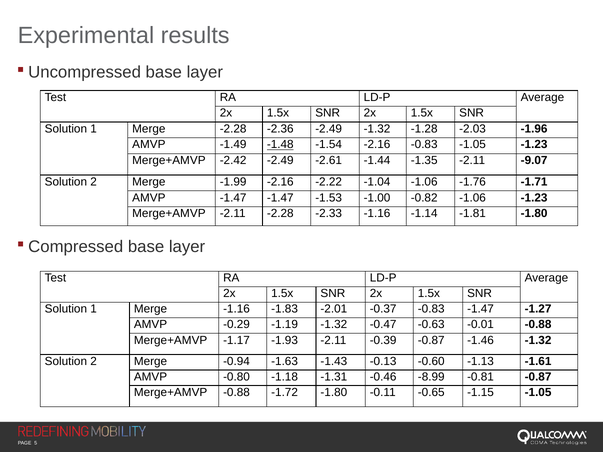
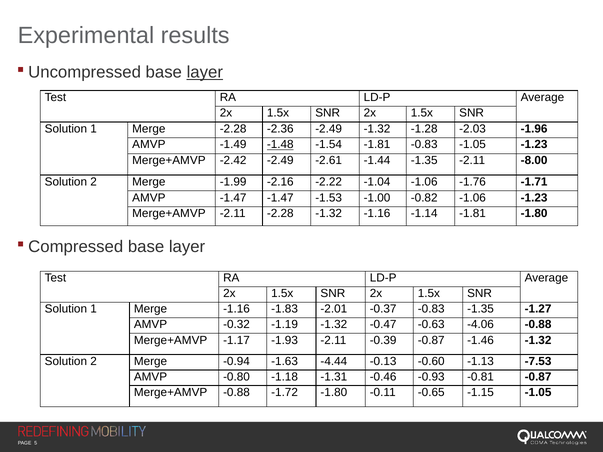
layer underline: none -> present (205, 72)
-1.54 -2.16: -2.16 -> -1.81 (377, 145)
-9.07: -9.07 -> -8.00 (534, 160)
-2.28 -2.33: -2.33 -> -1.32 (329, 214)
-0.83 -1.47: -1.47 -> -1.35 (480, 309)
-0.29: -0.29 -> -0.32 (236, 325)
-0.01: -0.01 -> -4.06 (480, 325)
-1.43: -1.43 -> -4.44 (334, 361)
-1.61: -1.61 -> -7.53 (538, 361)
-8.99: -8.99 -> -0.93 (431, 377)
